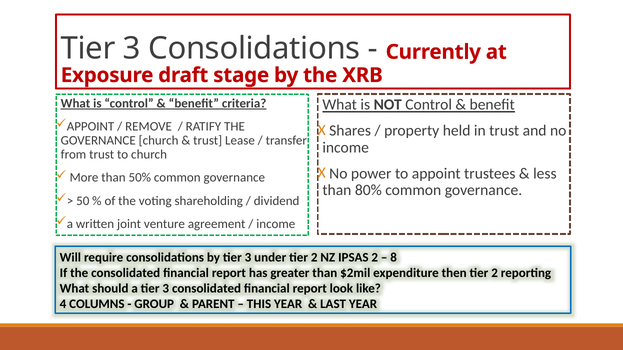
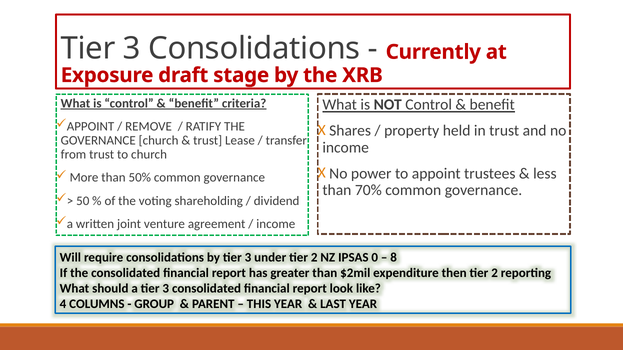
80%: 80% -> 70% (368, 190)
IPSAS 2: 2 -> 0 (375, 258)
